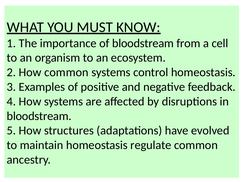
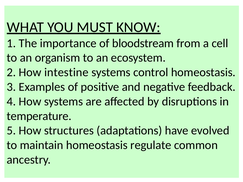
How common: common -> intestine (66, 72)
bloodstream: bloodstream -> temperature (39, 116)
